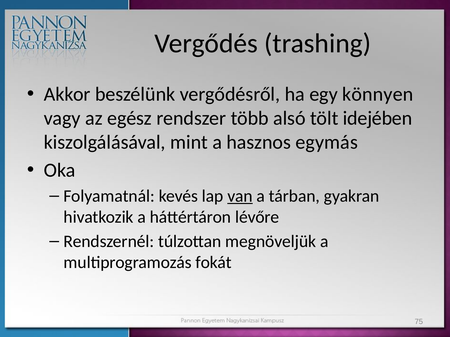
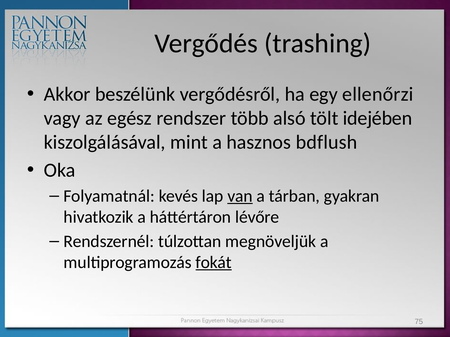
könnyen: könnyen -> ellenőrzi (378, 94)
egymás: egymás -> bdflush (327, 142)
fokát underline: none -> present (214, 263)
